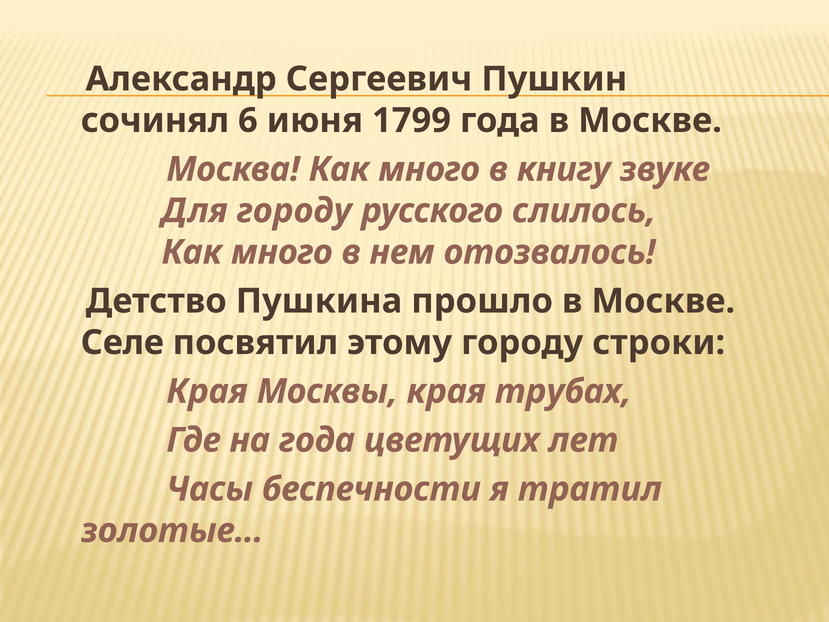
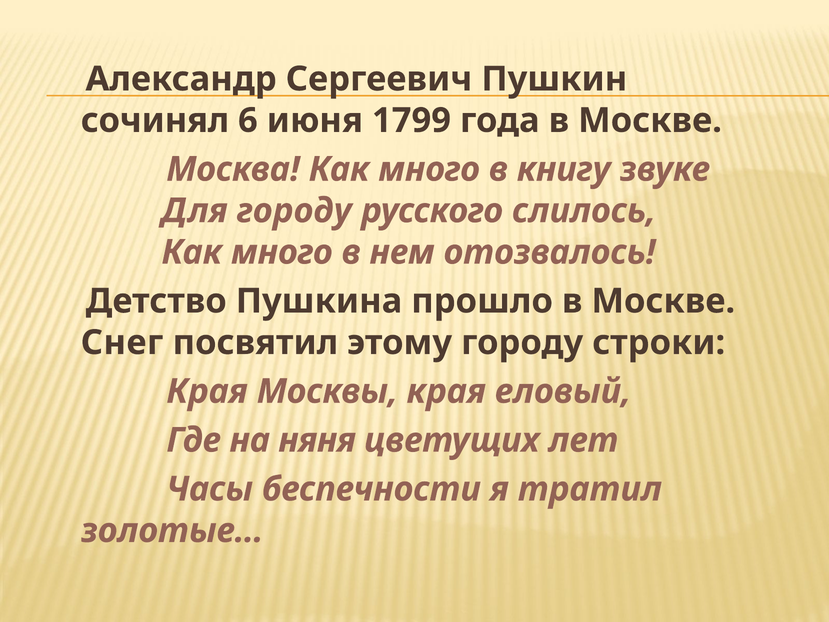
Селе: Селе -> Снег (122, 342)
трубах: трубах -> еловый (563, 391)
на года: года -> няня (317, 440)
